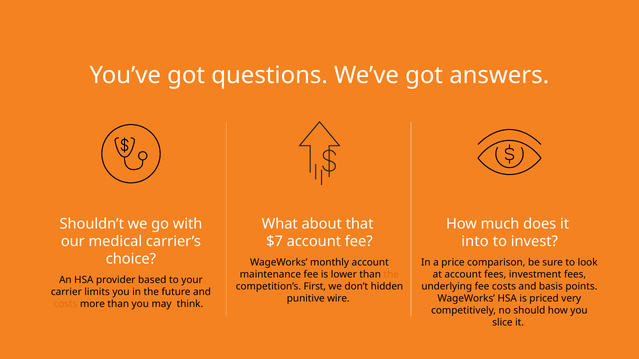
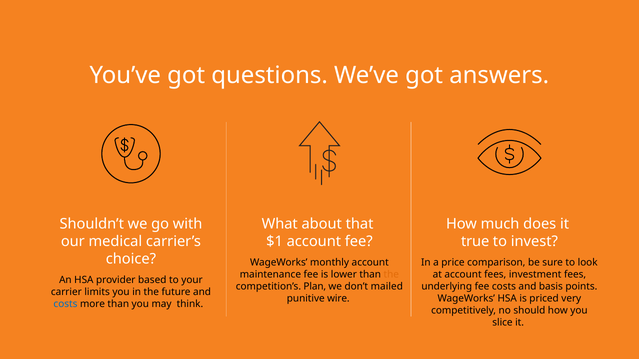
$7: $7 -> $1 (275, 242)
into: into -> true (475, 242)
First: First -> Plan (315, 287)
hidden: hidden -> mailed (387, 287)
costs colour: orange -> blue (65, 304)
